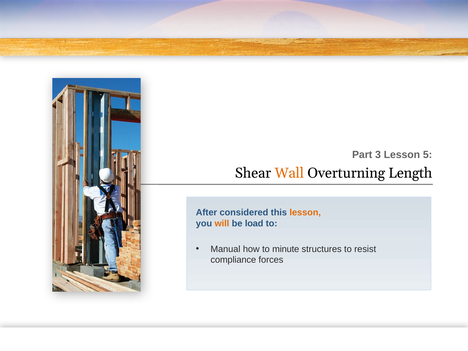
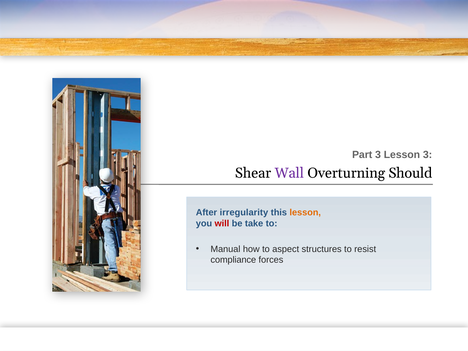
Lesson 5: 5 -> 3 (428, 155)
Wall colour: orange -> purple (289, 173)
Length: Length -> Should (410, 173)
considered: considered -> irregularity (244, 213)
will colour: orange -> red (222, 224)
load: load -> take (254, 224)
minute: minute -> aspect (286, 249)
